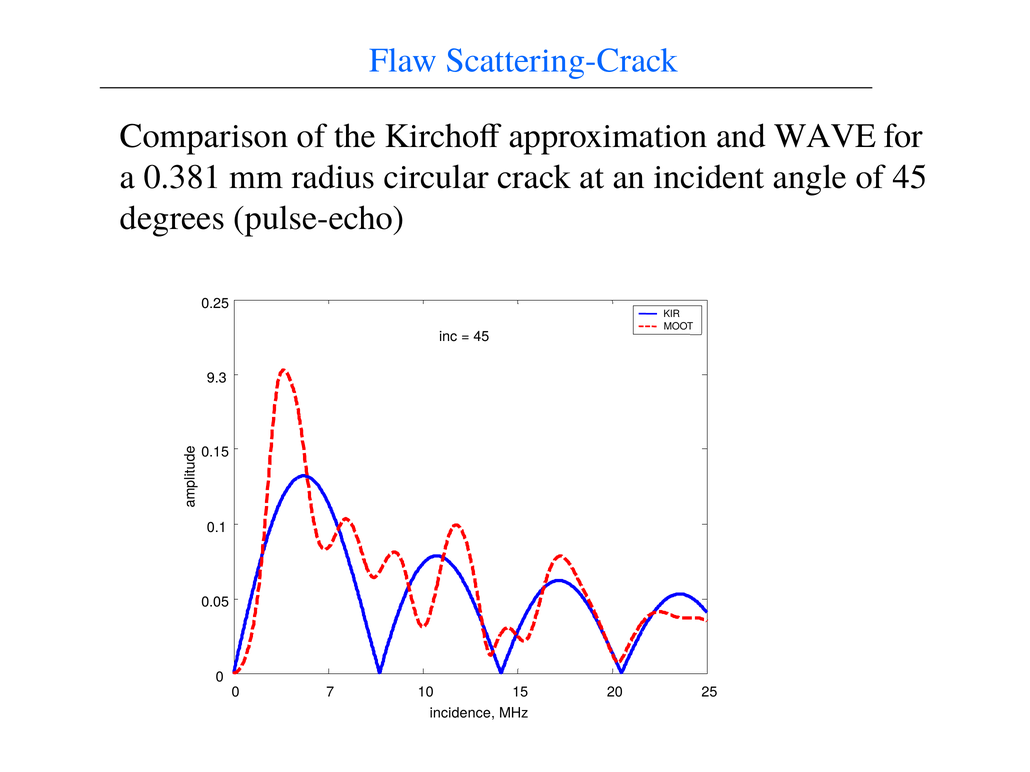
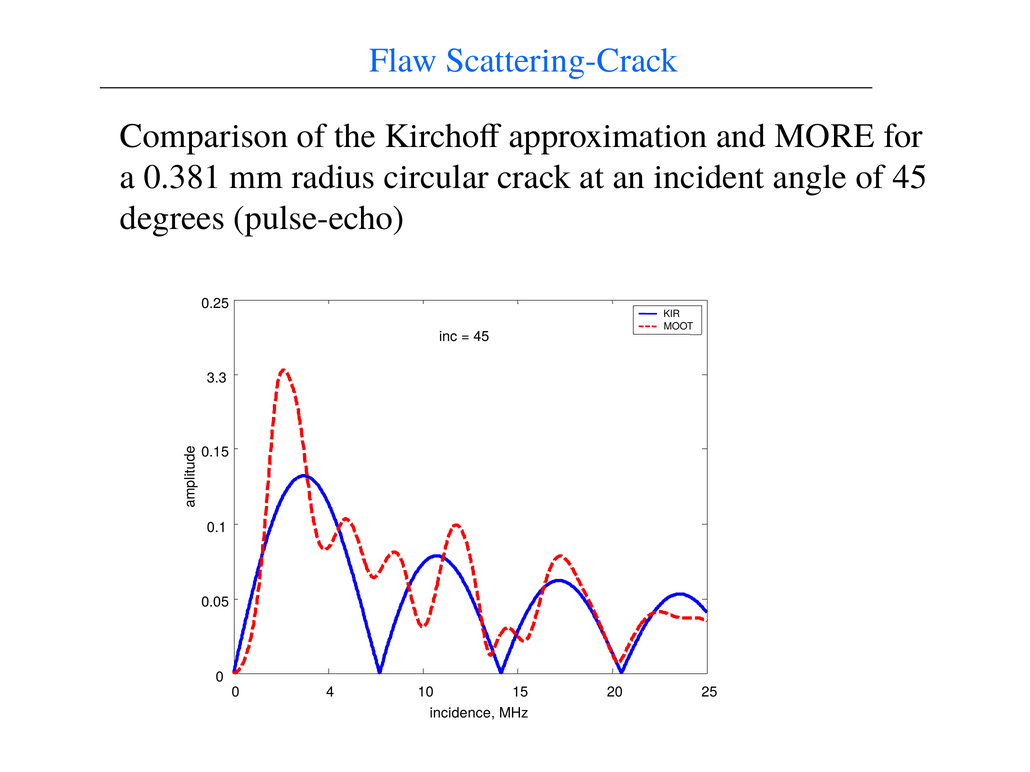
WAVE: WAVE -> MORE (825, 136)
9.3: 9.3 -> 3.3 (217, 378)
7: 7 -> 4 (330, 692)
